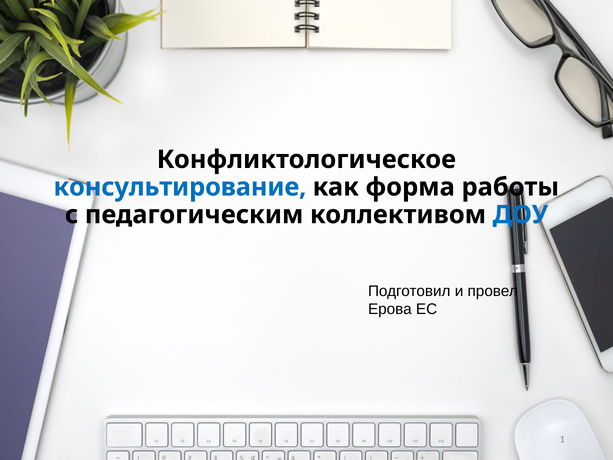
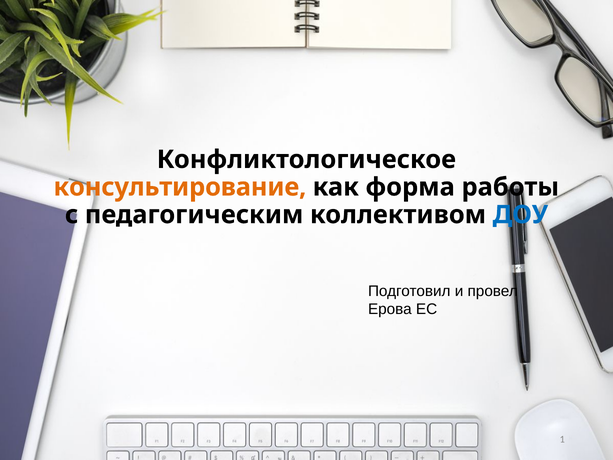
консультирование colour: blue -> orange (180, 187)
